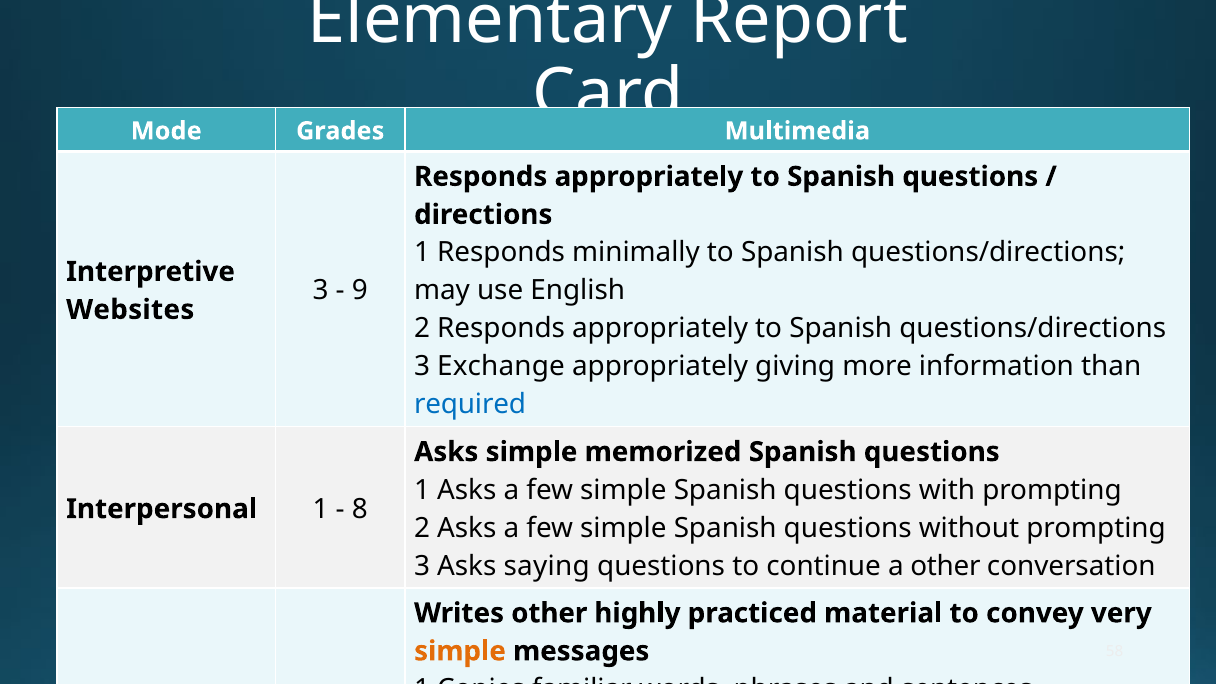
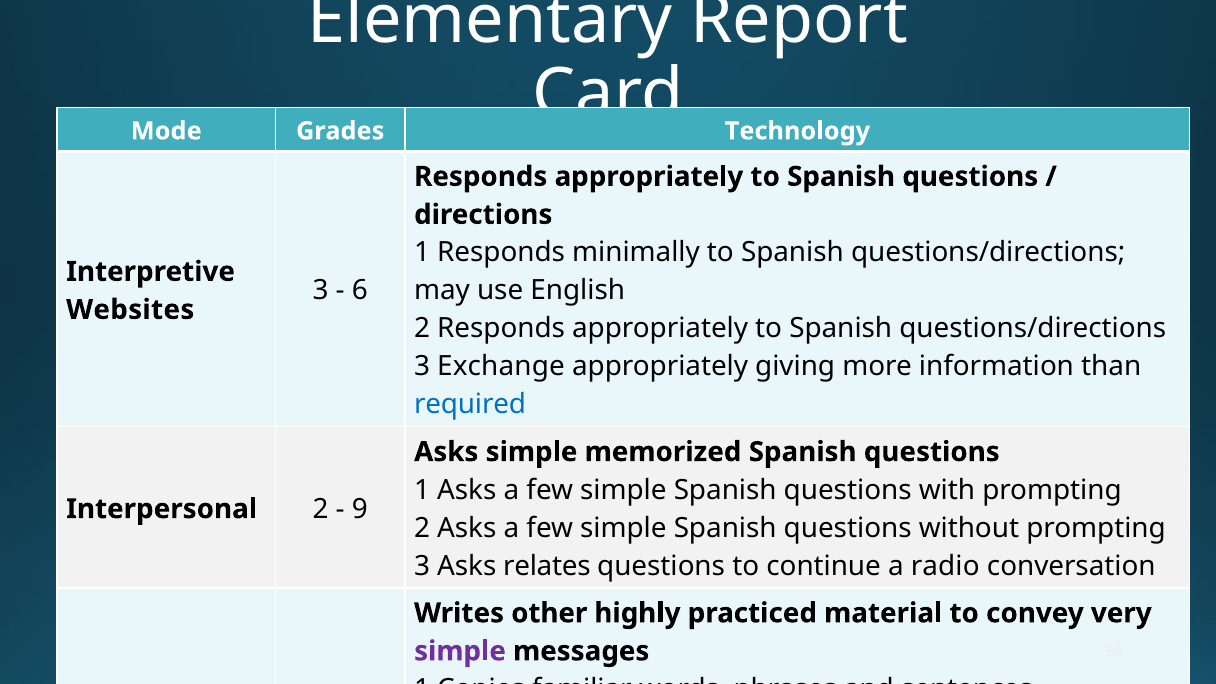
Multimedia: Multimedia -> Technology (797, 131)
9: 9 -> 6 (360, 291)
Interpersonal 1: 1 -> 2 (321, 509)
8: 8 -> 9 (360, 509)
saying: saying -> relates (547, 566)
a other: other -> radio (945, 566)
simple colour: orange -> purple (460, 651)
